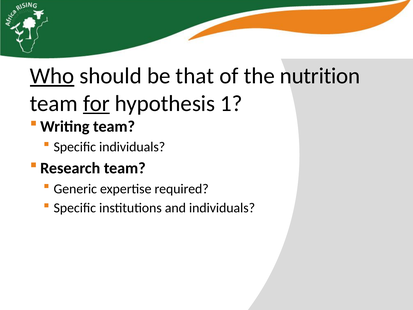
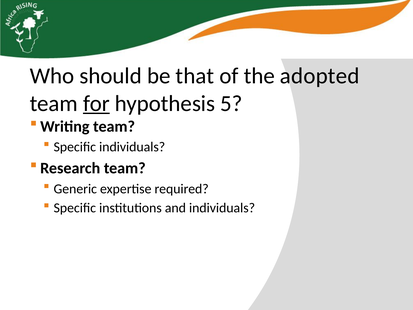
Who underline: present -> none (52, 76)
nutrition: nutrition -> adopted (320, 76)
1: 1 -> 5 (231, 103)
